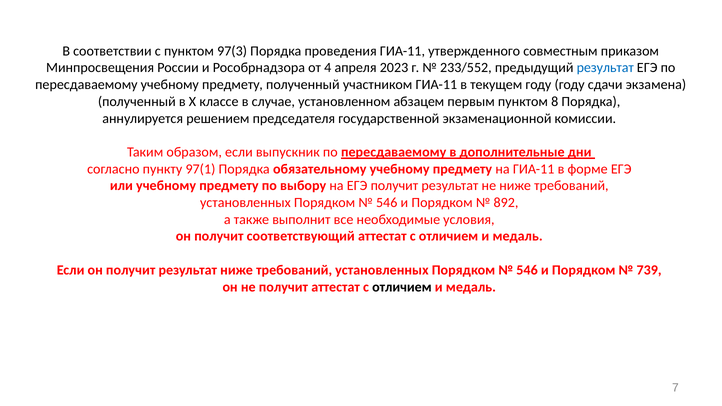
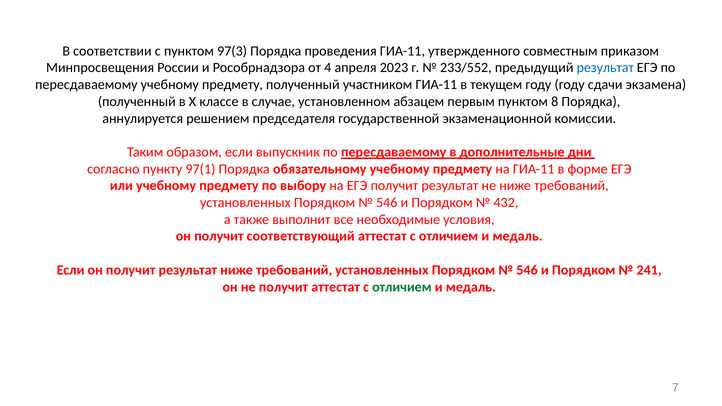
892: 892 -> 432 (506, 203)
739: 739 -> 241 (649, 270)
отличием colour: black -> green (402, 287)
